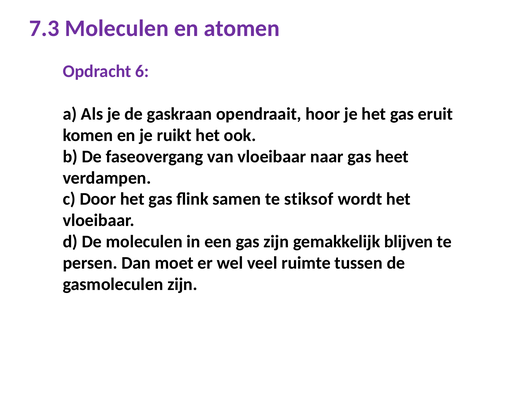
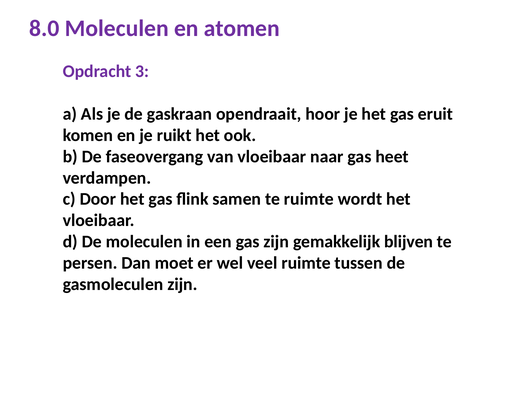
7.3: 7.3 -> 8.0 (44, 28)
6: 6 -> 3 (142, 71)
te stiksof: stiksof -> ruimte (309, 199)
